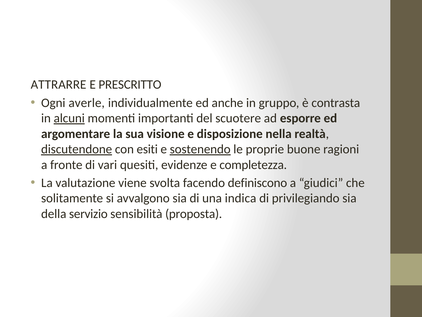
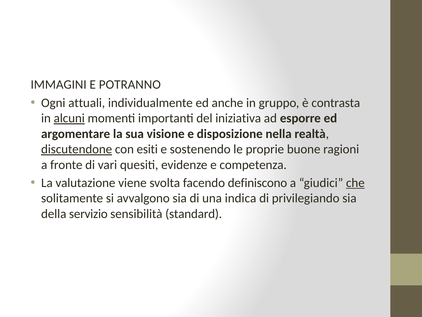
ATTRARRE: ATTRARRE -> IMMAGINI (59, 85)
PRESCRITTO: PRESCRITTO -> POTRANNO (130, 85)
averle: averle -> attuali (87, 103)
scuotere: scuotere -> iniziativa (238, 118)
sostenendo underline: present -> none (200, 149)
completezza: completezza -> competenza (253, 165)
che underline: none -> present (355, 183)
proposta: proposta -> standard (194, 213)
